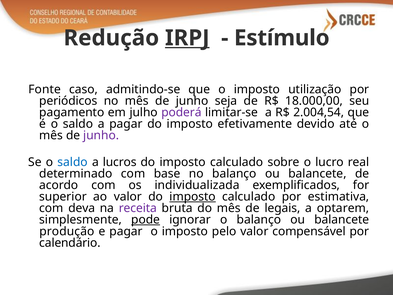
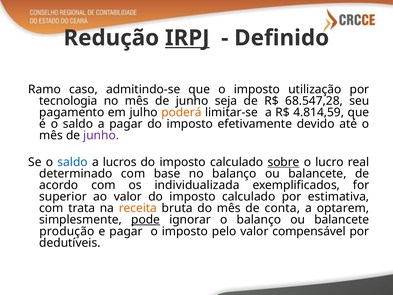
Estímulo: Estímulo -> Definido (282, 38)
Fonte: Fonte -> Ramo (45, 89)
periódicos: periódicos -> tecnologia (68, 101)
18.000,00: 18.000,00 -> 68.547,28 (314, 101)
poderá colour: purple -> orange (181, 112)
2.004,54: 2.004,54 -> 4.814,59 (319, 112)
sobre underline: none -> present (284, 162)
imposto underline: present -> none (193, 197)
deva: deva -> trata (82, 208)
receita colour: purple -> orange (138, 208)
legais: legais -> conta (282, 208)
calendário: calendário -> dedutíveis (70, 243)
